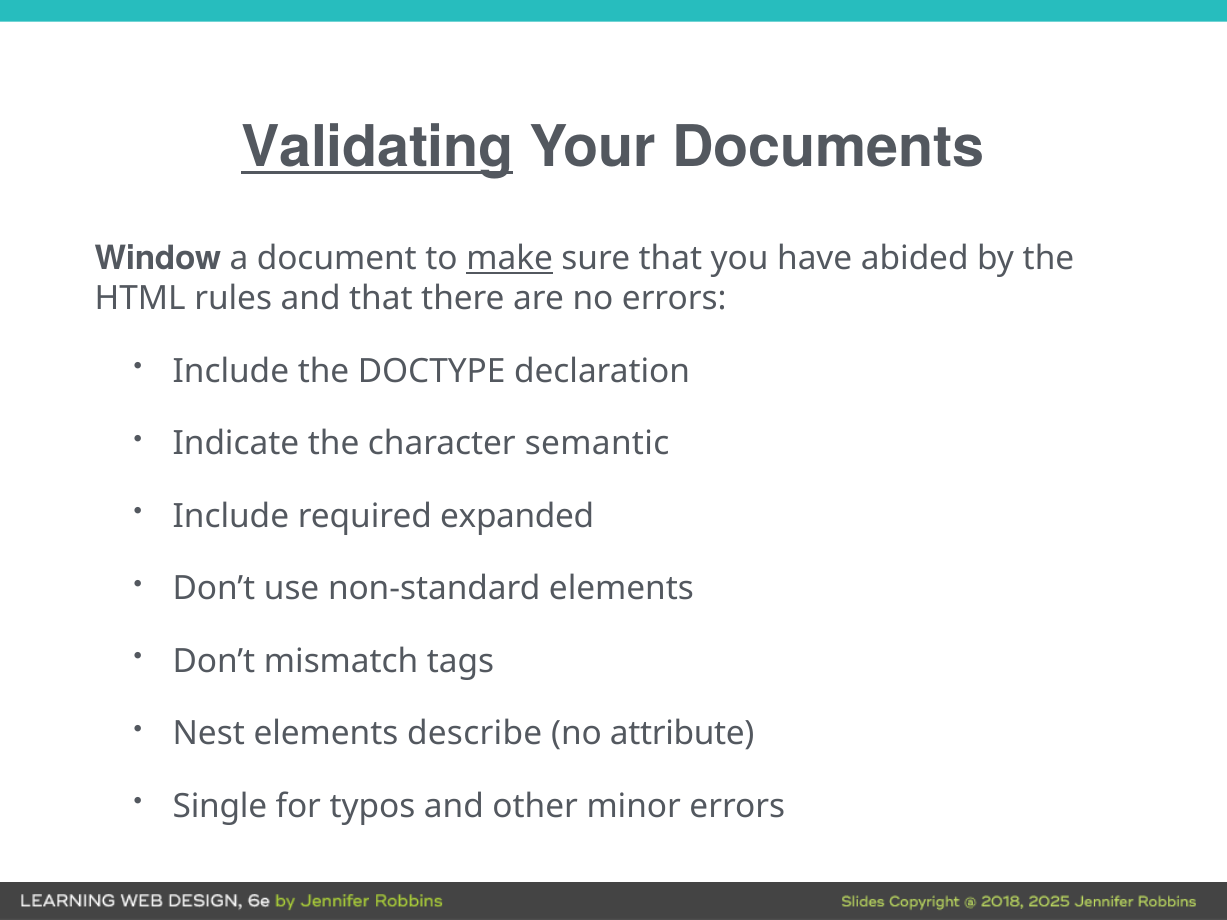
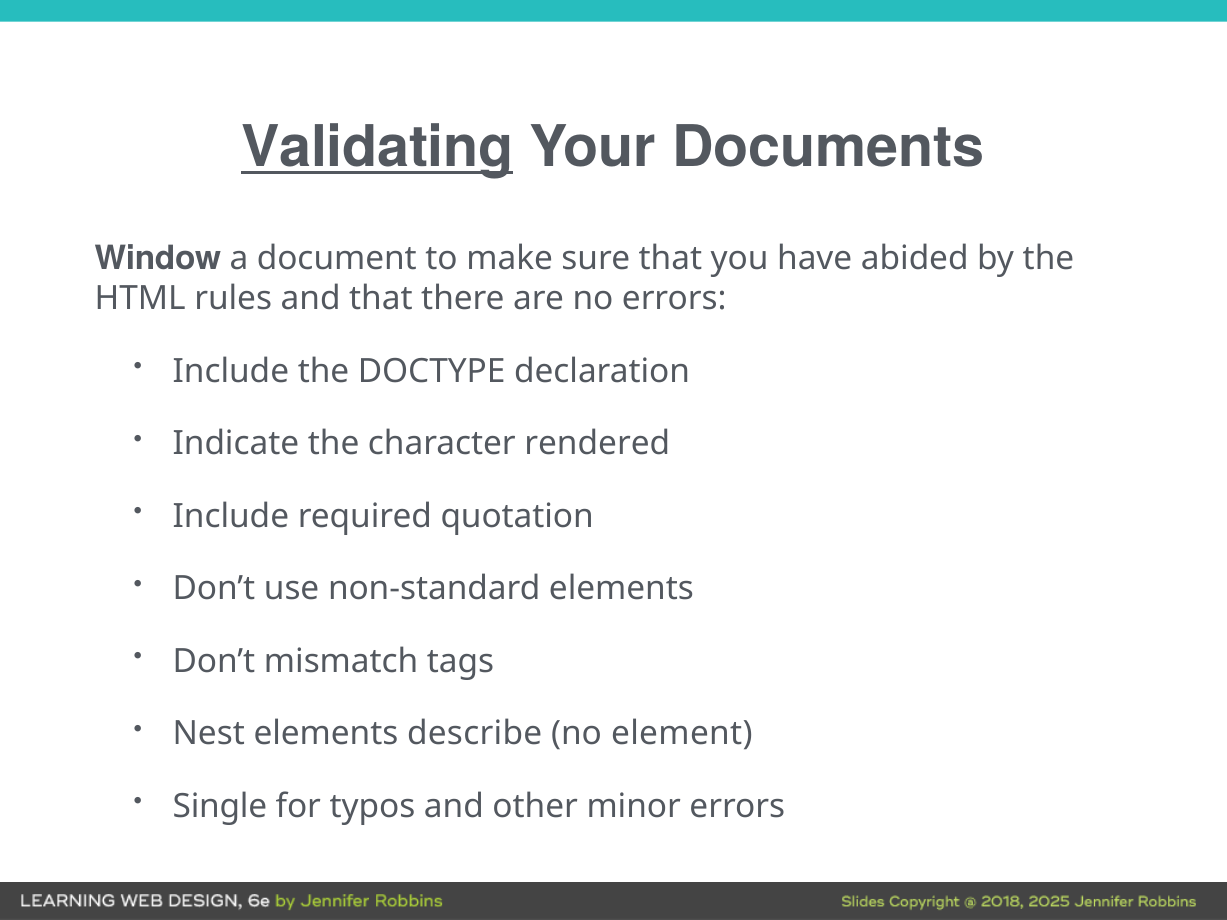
make underline: present -> none (510, 259)
semantic: semantic -> rendered (597, 444)
expanded: expanded -> quotation (517, 516)
attribute: attribute -> element (682, 734)
